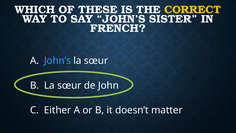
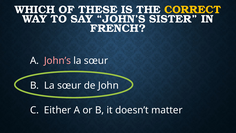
John’s colour: light blue -> pink (57, 61)
